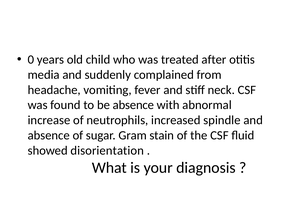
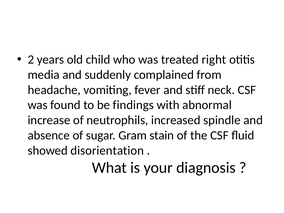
0: 0 -> 2 (31, 60)
after: after -> right (214, 60)
be absence: absence -> findings (133, 105)
